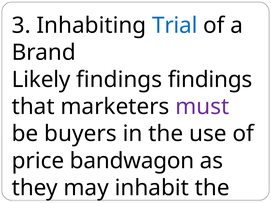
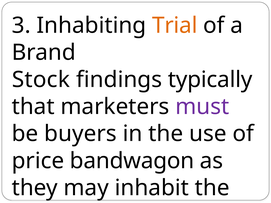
Trial colour: blue -> orange (175, 25)
Likely: Likely -> Stock (41, 80)
findings findings: findings -> typically (210, 80)
